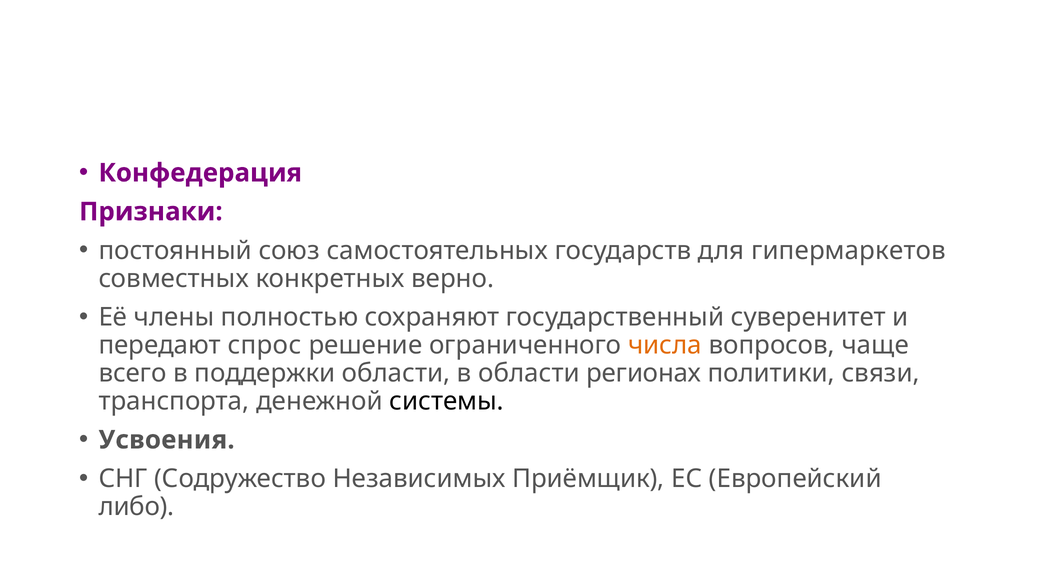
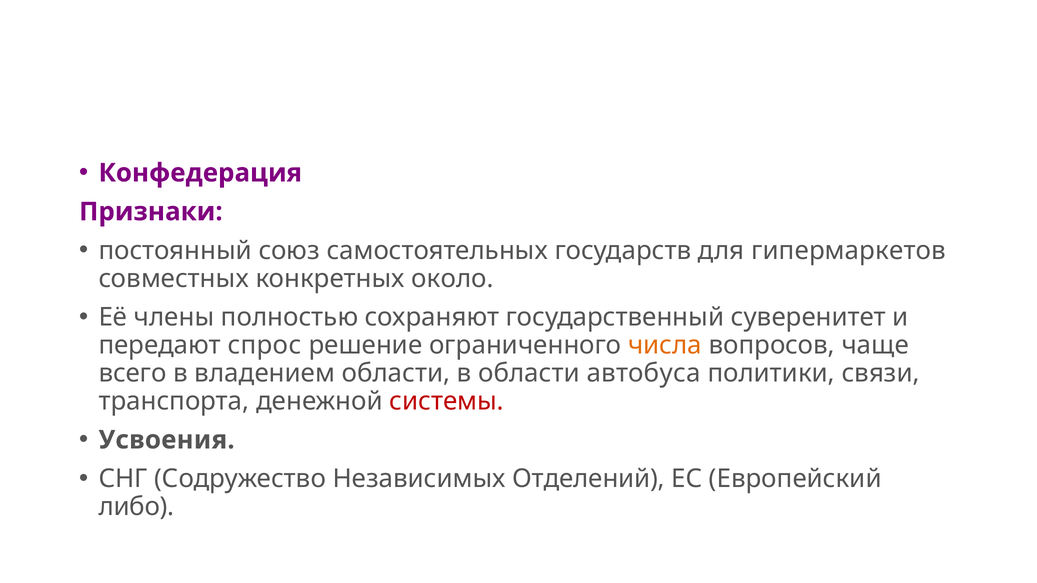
верно: верно -> около (453, 279)
поддержки: поддержки -> владением (265, 373)
регионах: регионах -> автобуса (644, 373)
системы colour: black -> red (447, 401)
Приёмщик: Приёмщик -> Отделений (588, 479)
